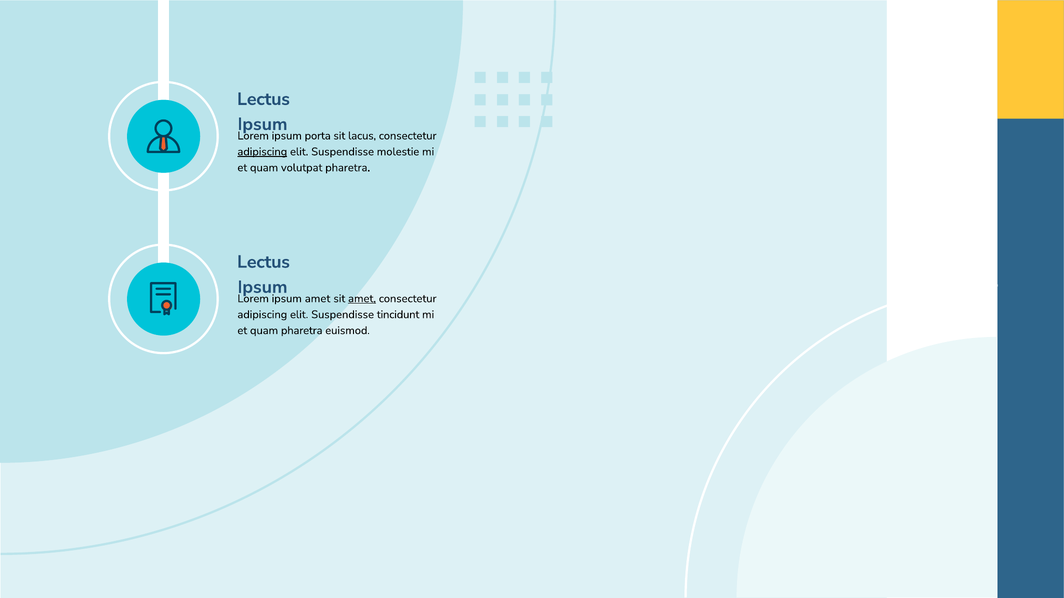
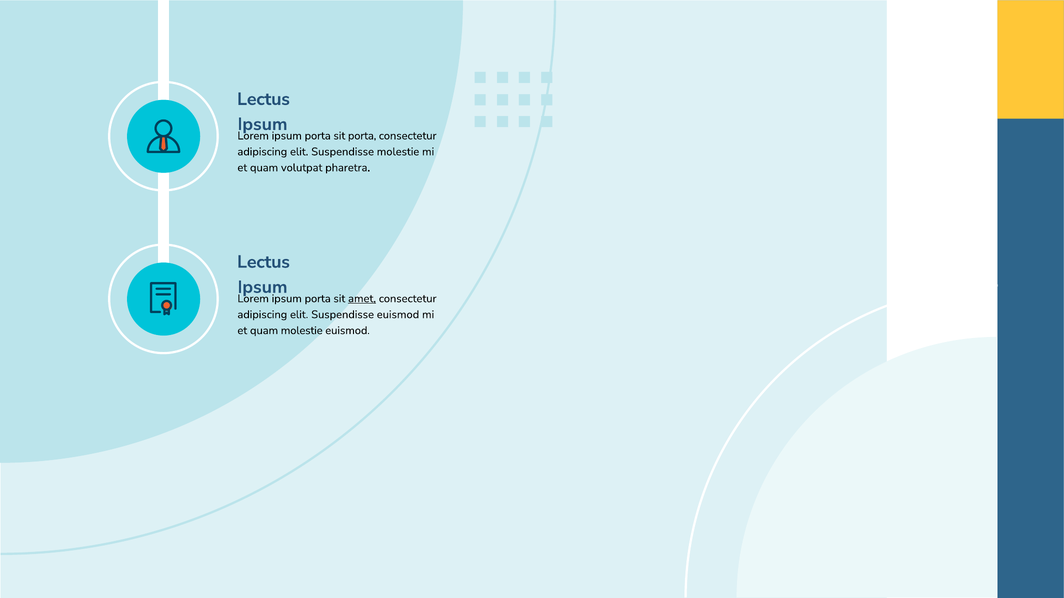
sit lacus: lacus -> porta (362, 136)
adipiscing underline: present -> none (262, 152)
amet: amet -> porta (318, 299)
Suspendisse tincidunt: tincidunt -> euismod (398, 315)
quam pharetra: pharetra -> molestie (302, 331)
